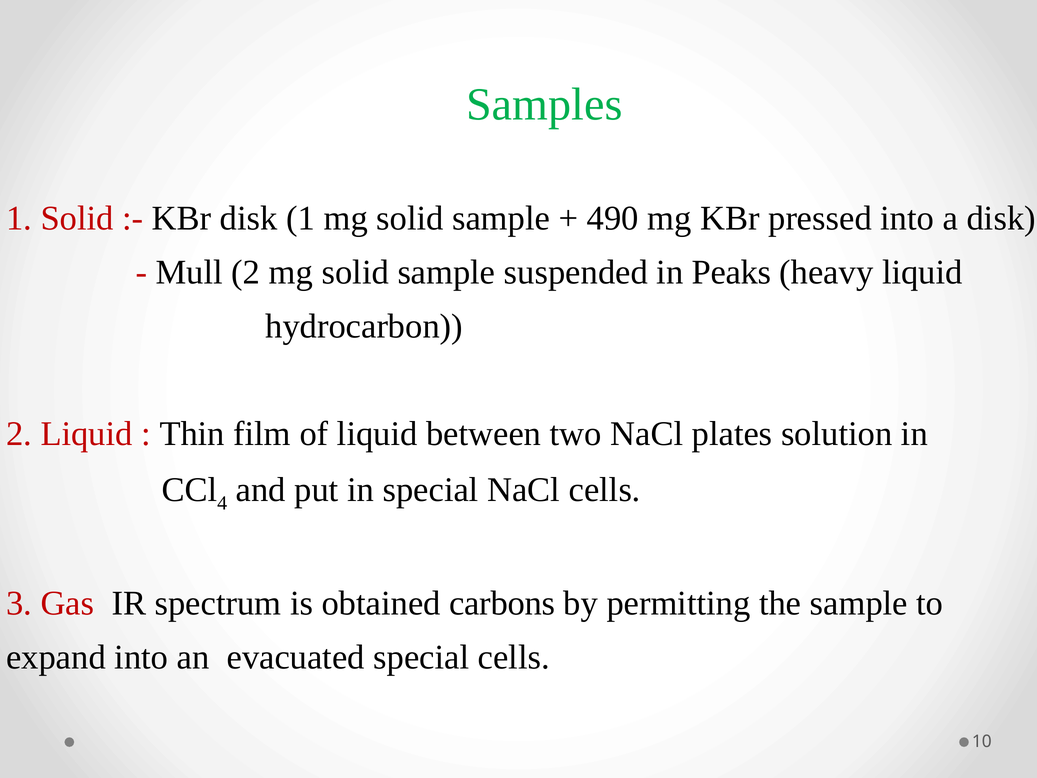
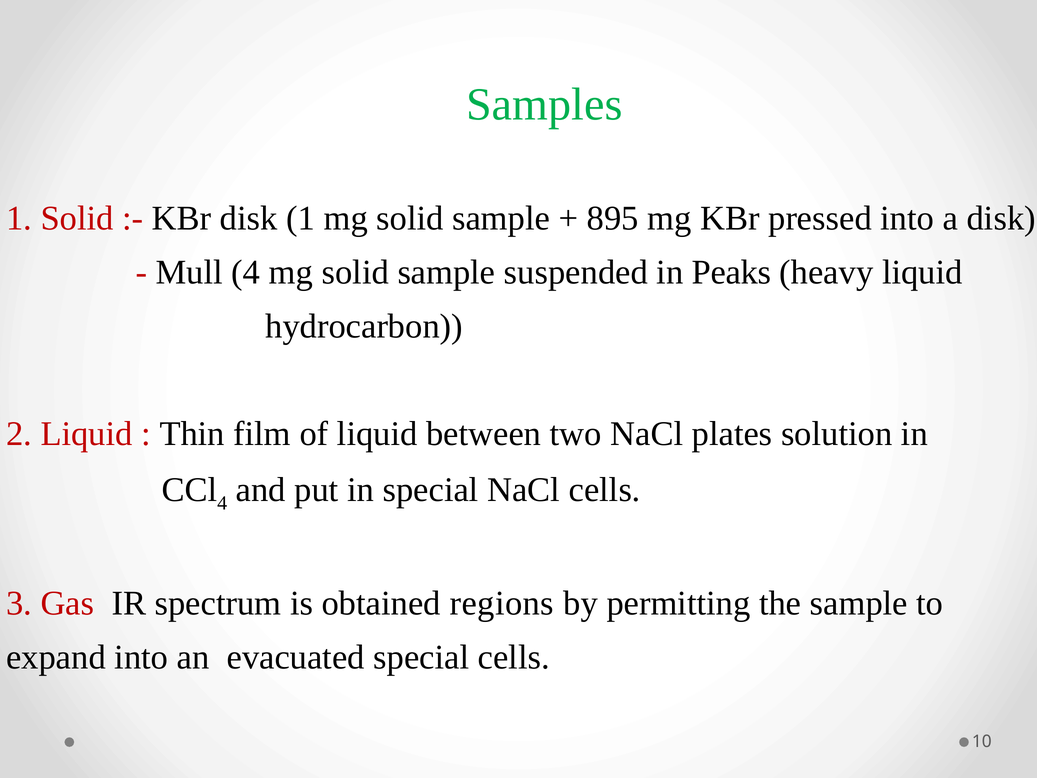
490: 490 -> 895 (613, 218)
Mull 2: 2 -> 4 (246, 272)
carbons: carbons -> regions (502, 603)
